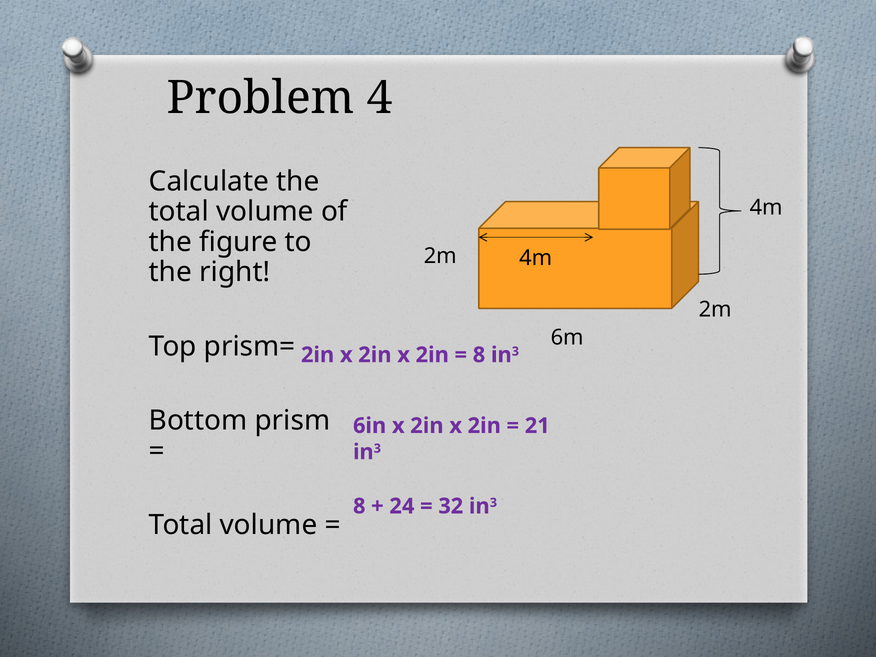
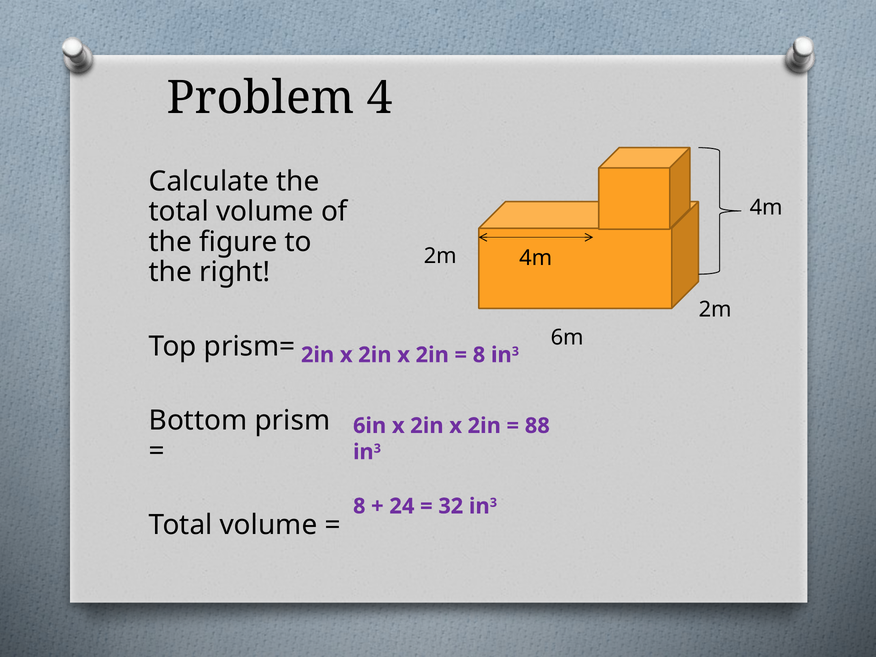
21: 21 -> 88 (537, 426)
